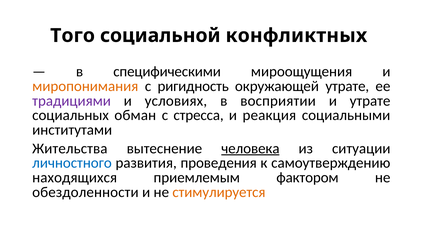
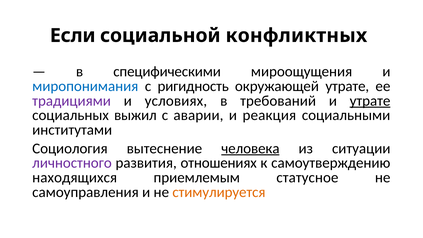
Того: Того -> Если (73, 36)
миропонимания colour: orange -> blue (85, 86)
восприятии: восприятии -> требований (278, 101)
утрате underline: none -> present (370, 101)
обман: обман -> выжил (135, 115)
стресса: стресса -> аварии (198, 115)
Жительства: Жительства -> Социология (70, 148)
личностного colour: blue -> purple (72, 163)
проведения: проведения -> отношениях (219, 163)
фактором: фактором -> статусное (307, 178)
обездоленности: обездоленности -> самоуправления (85, 192)
